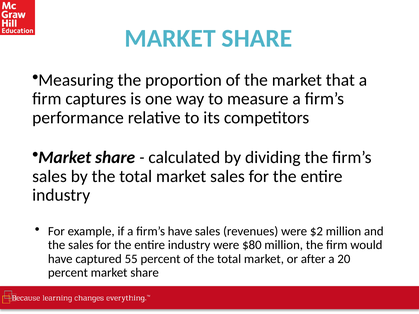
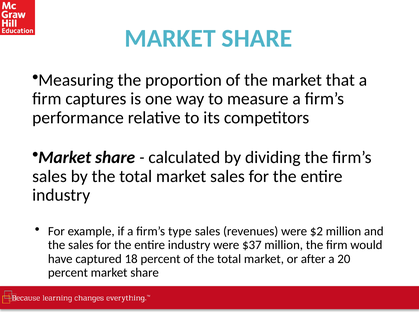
firm’s have: have -> type (180, 231)
$80: $80 -> $37 (252, 245)
55: 55 -> 18 (131, 259)
